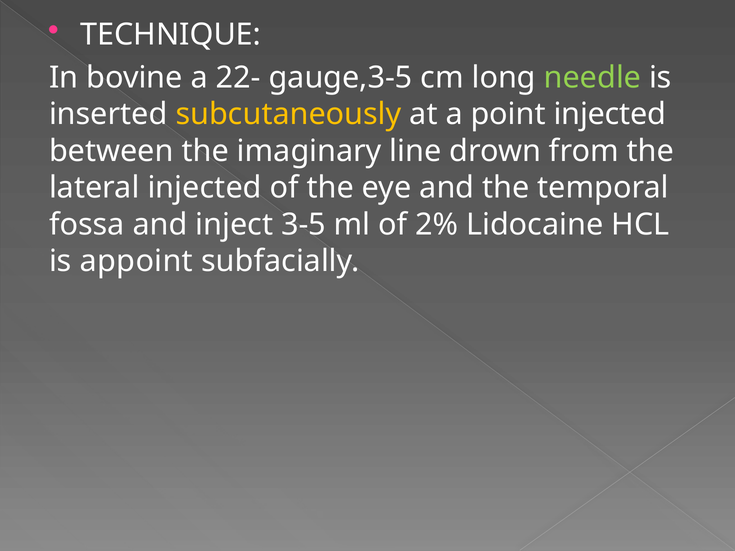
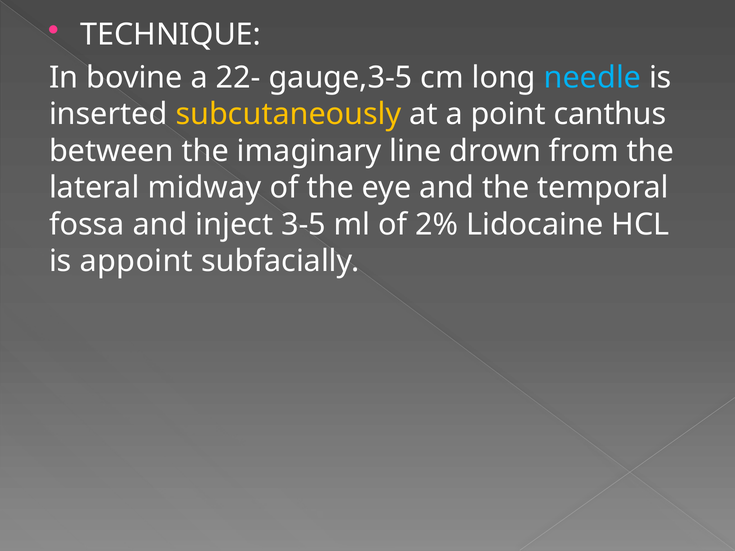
needle colour: light green -> light blue (592, 78)
point injected: injected -> canthus (610, 114)
lateral injected: injected -> midway (204, 188)
